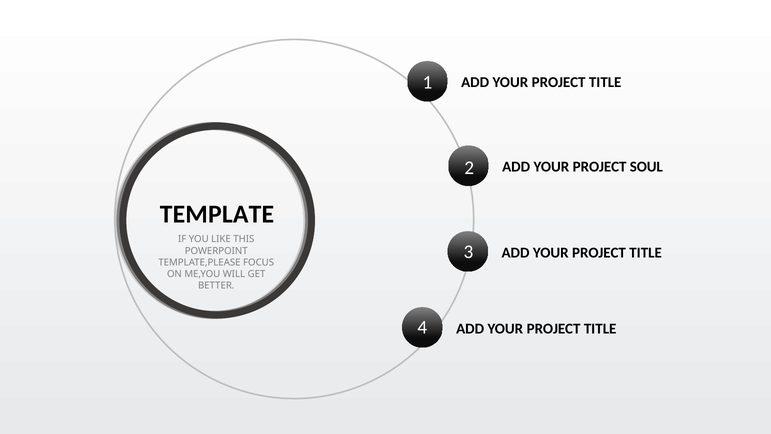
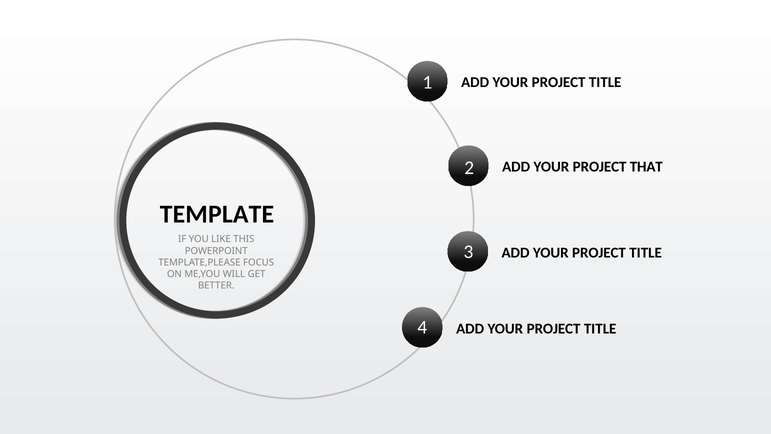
SOUL: SOUL -> THAT (646, 167)
